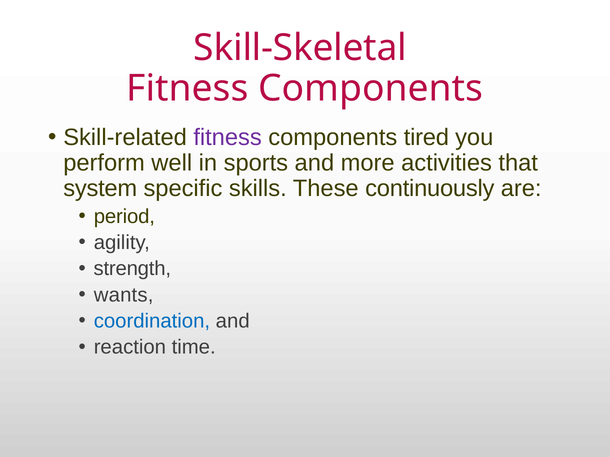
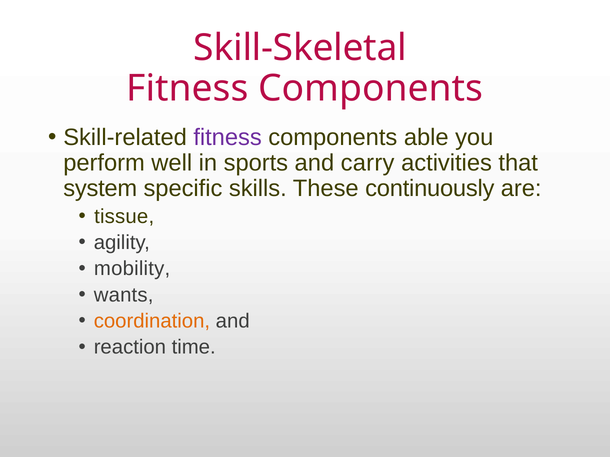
tired: tired -> able (426, 137)
more: more -> carry (368, 163)
period: period -> tissue (124, 217)
strength: strength -> mobility (132, 269)
coordination colour: blue -> orange (152, 321)
